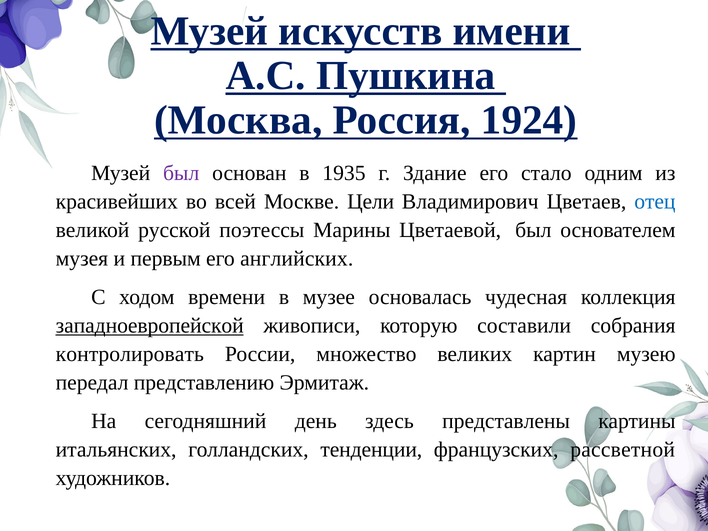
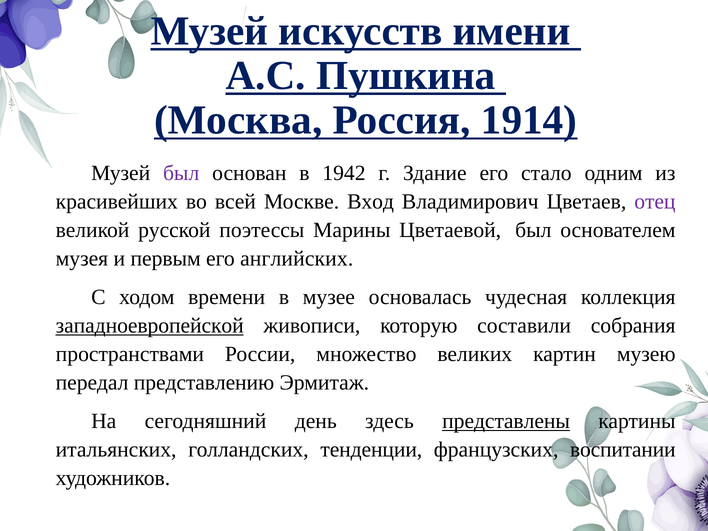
1924: 1924 -> 1914 (529, 120)
1935: 1935 -> 1942 (344, 173)
Цели: Цели -> Вход (371, 202)
отец colour: blue -> purple (655, 202)
контролировать: контролировать -> пространствами (130, 354)
представлены underline: none -> present (506, 421)
рассветной: рассветной -> воспитании (623, 450)
